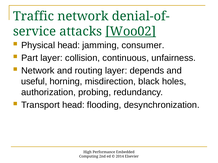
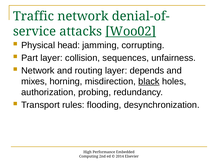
consumer: consumer -> corrupting (143, 45)
continuous: continuous -> sequences (126, 58)
useful: useful -> mixes (34, 82)
black underline: none -> present (149, 82)
Transport head: head -> rules (73, 105)
